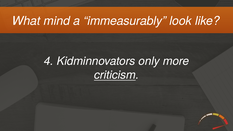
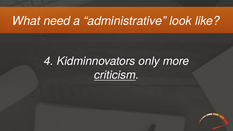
mind: mind -> need (57, 21)
immeasurably: immeasurably -> administrative (125, 21)
